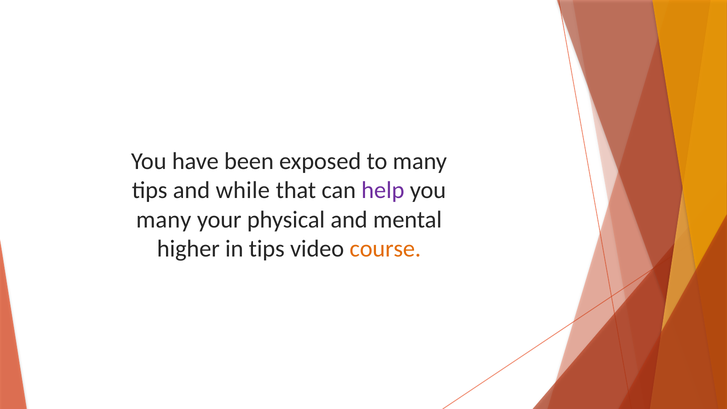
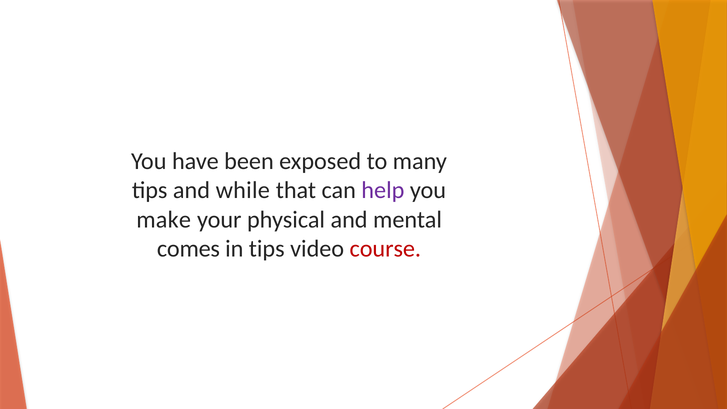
many: many -> make (164, 220)
higher: higher -> comes (188, 249)
course colour: orange -> red (385, 249)
